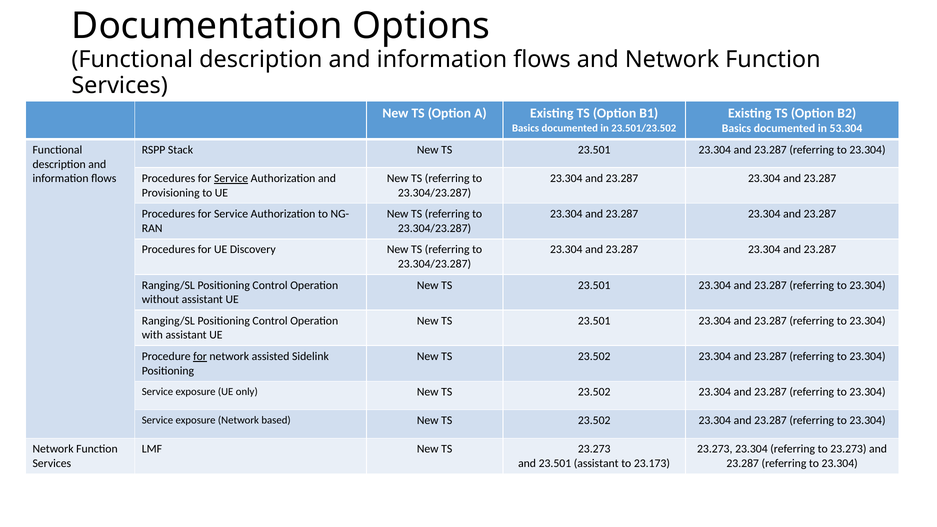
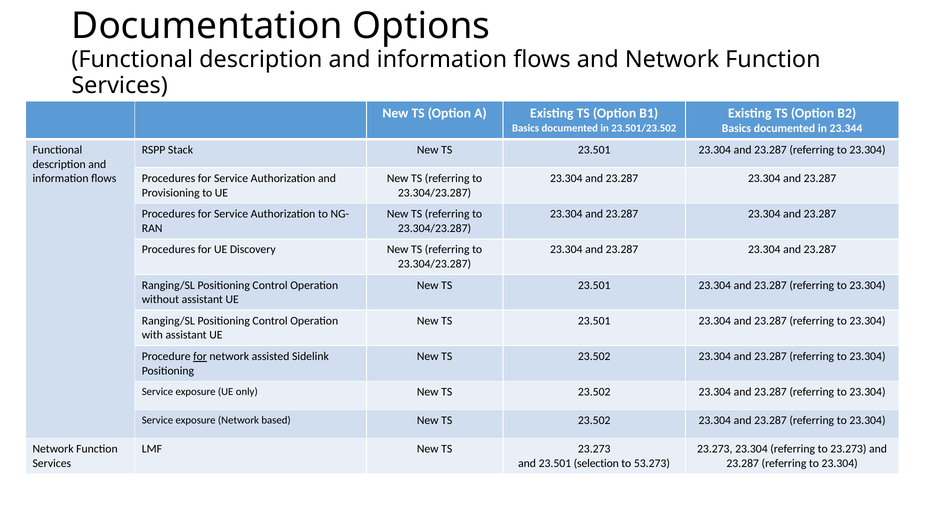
53.304: 53.304 -> 23.344 (846, 129)
Service underline: present -> none (231, 178)
23.501 assistant: assistant -> selection (596, 463)
23.173: 23.173 -> 53.273 (652, 463)
